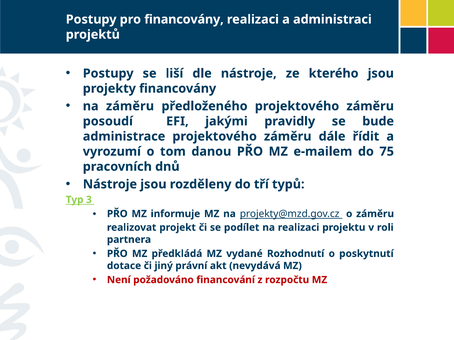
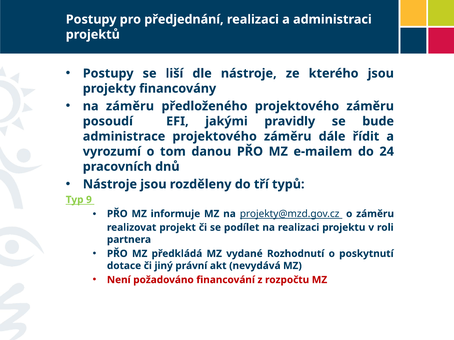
pro financovány: financovány -> předjednání (184, 19)
75: 75 -> 24 (387, 152)
3: 3 -> 9 (89, 200)
